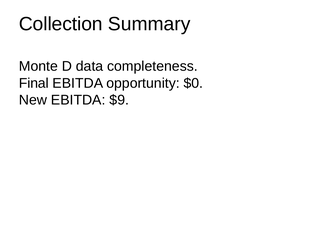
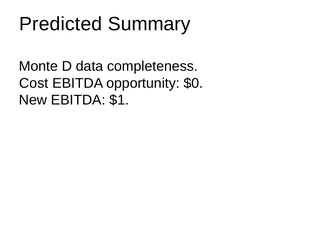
Collection: Collection -> Predicted (61, 24)
Final: Final -> Cost (34, 83)
$9: $9 -> $1 (119, 100)
